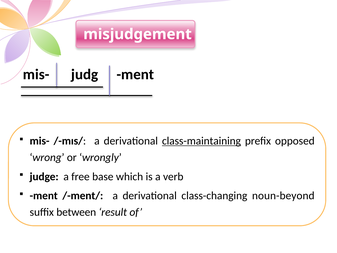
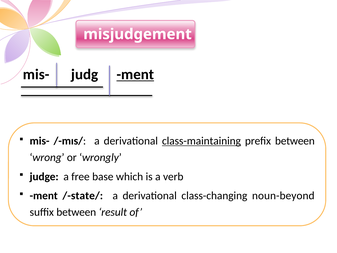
ment underline: none -> present (135, 74)
prefix opposed: opposed -> between (295, 141)
/-ment/: /-ment/ -> /-state/ (83, 196)
